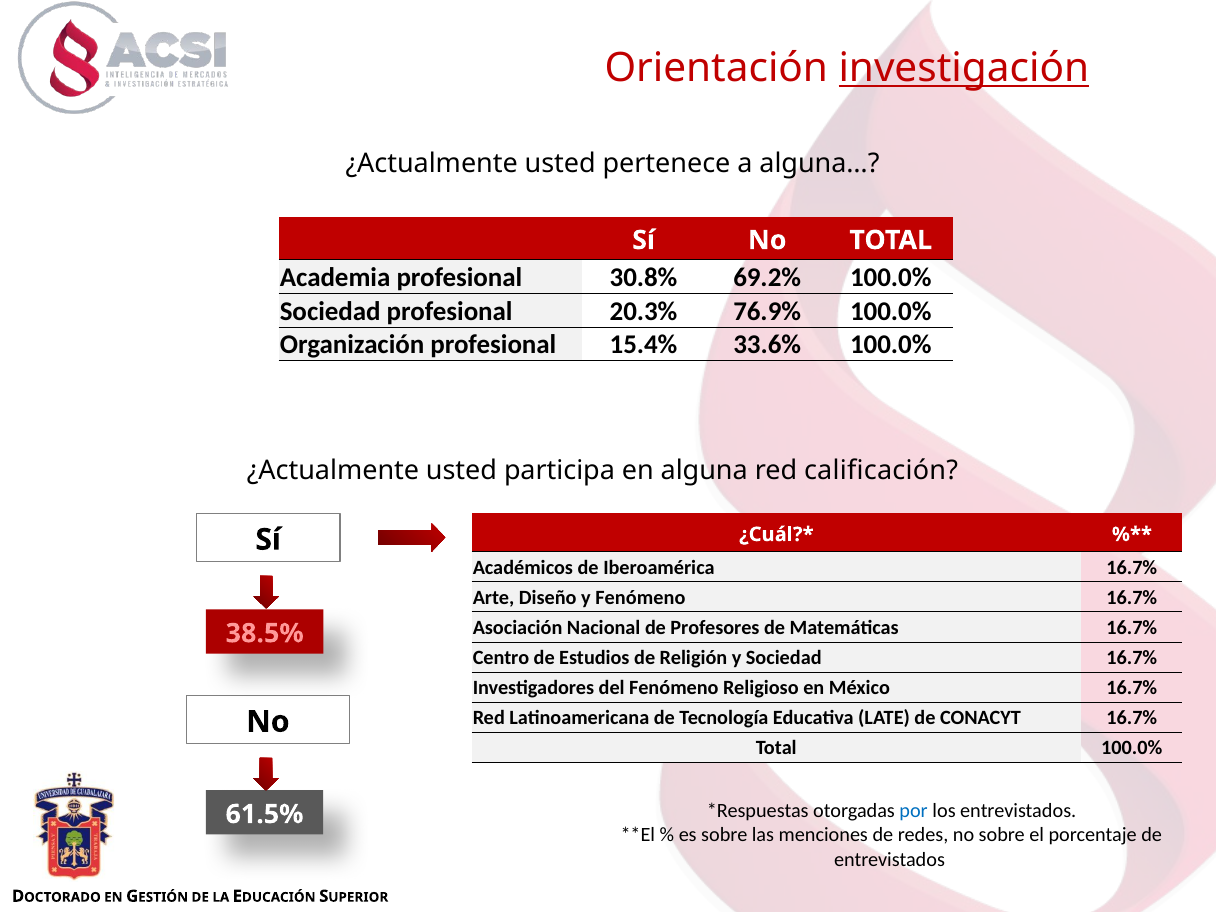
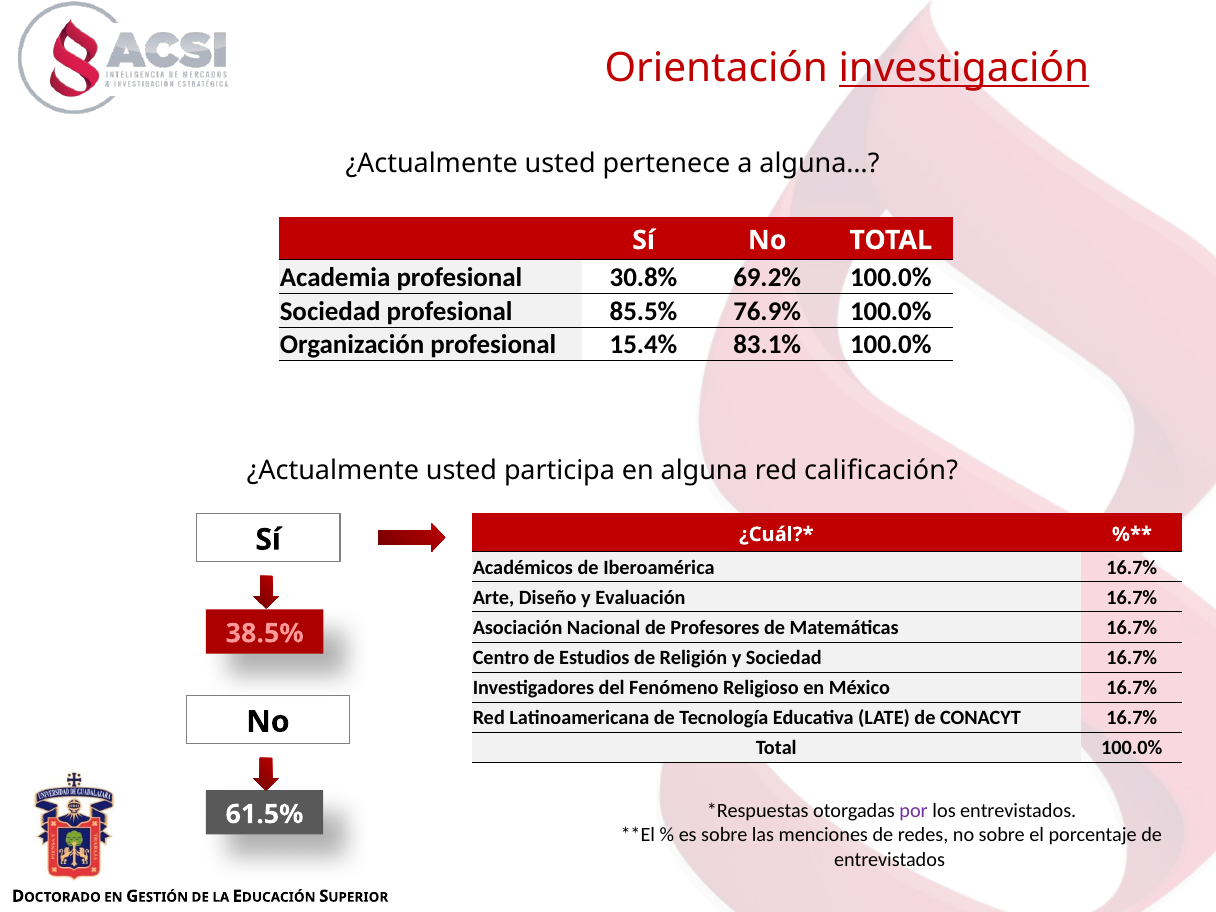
20.3%: 20.3% -> 85.5% (644, 311)
33.6%: 33.6% -> 83.1% (767, 345)
y Fenómeno: Fenómeno -> Evaluación (640, 598)
por colour: blue -> purple (914, 811)
